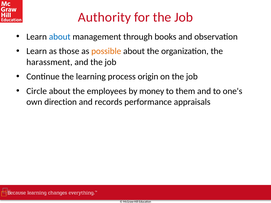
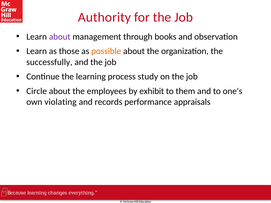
about colour: blue -> purple (60, 37)
harassment: harassment -> successfully (49, 62)
origin: origin -> study (148, 77)
money: money -> exhibit (152, 91)
direction: direction -> violating (60, 102)
